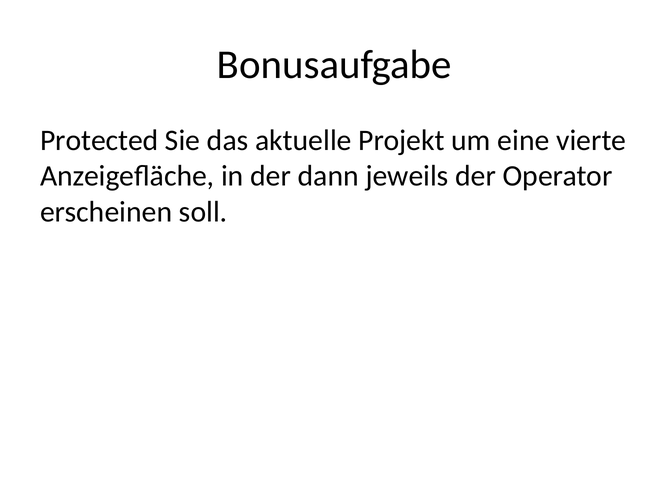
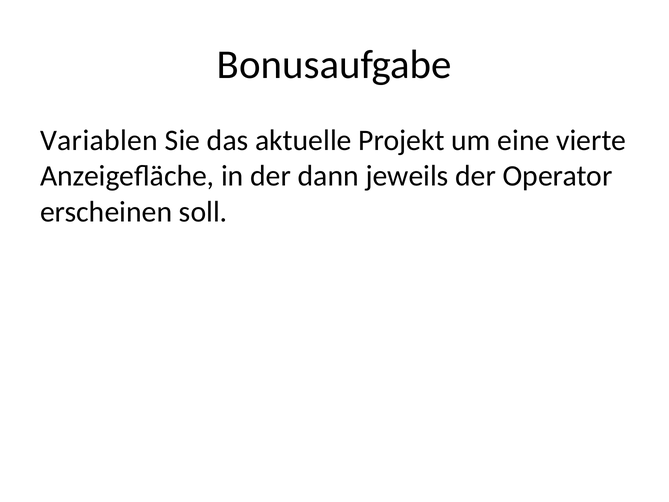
Protected: Protected -> Variablen (99, 140)
